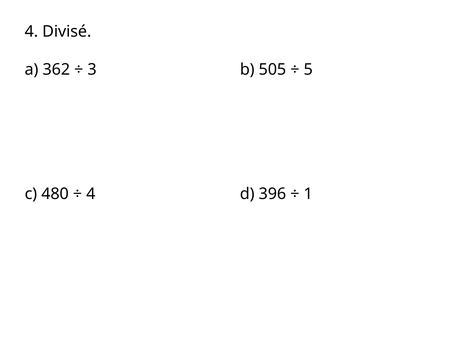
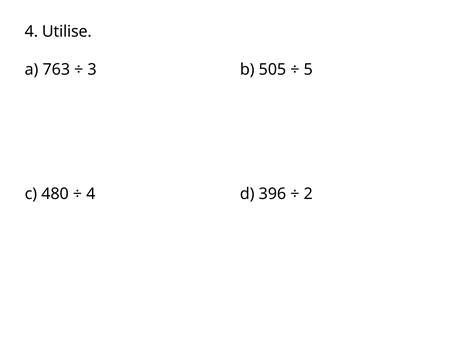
Divisé: Divisé -> Utilise (67, 32)
362: 362 -> 763 (56, 69)
1: 1 -> 2 (308, 194)
